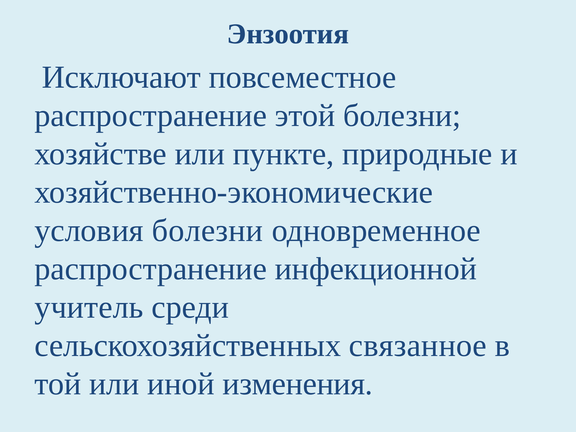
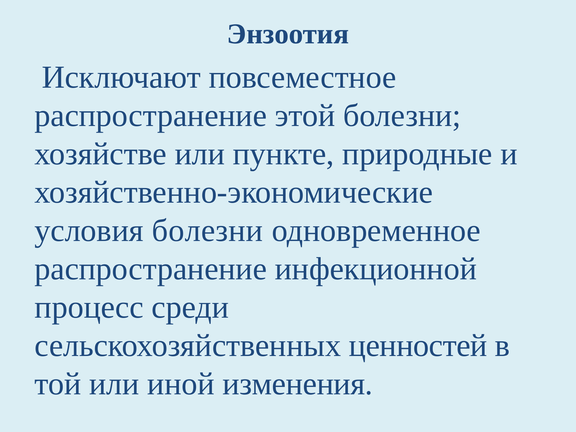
учитель: учитель -> процесс (89, 307)
связанное: связанное -> ценностей (418, 346)
